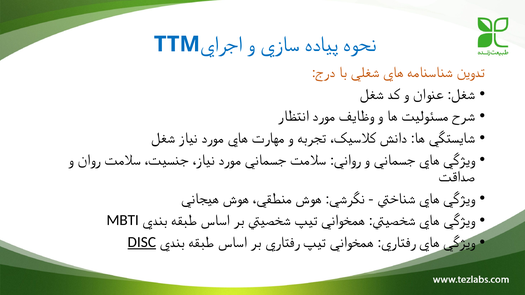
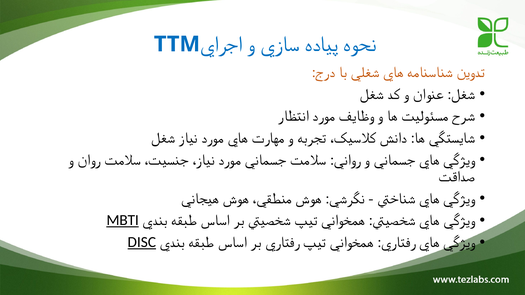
MBTI underline: none -> present (123, 220)
